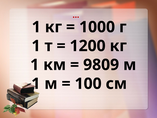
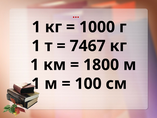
1200: 1200 -> 7467 (88, 46)
9809: 9809 -> 1800 (101, 65)
